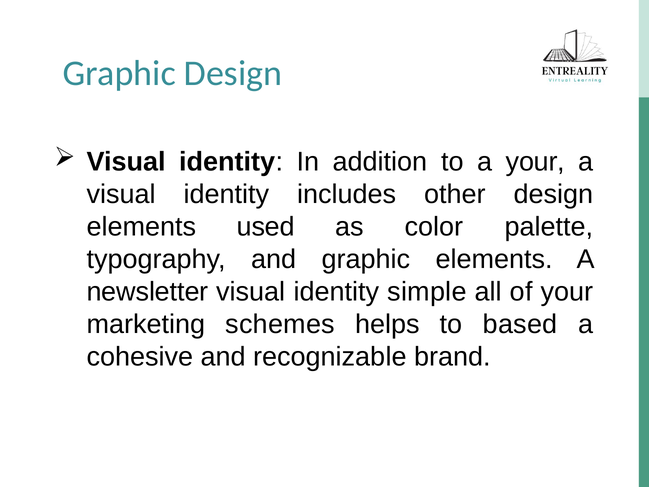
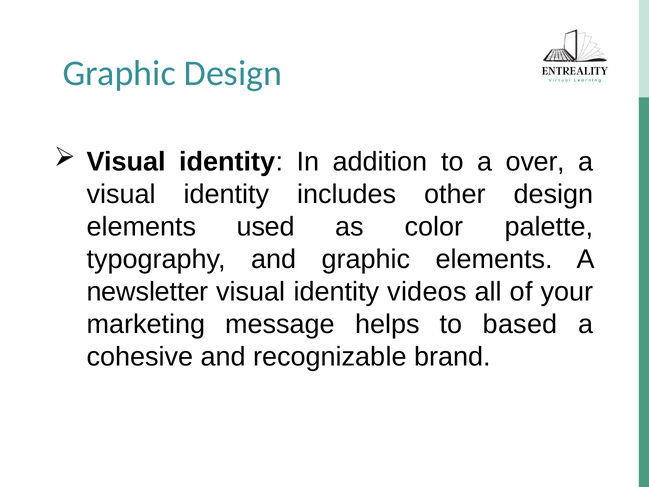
a your: your -> over (535, 162)
simple: simple -> videos (427, 292)
schemes: schemes -> message (280, 324)
